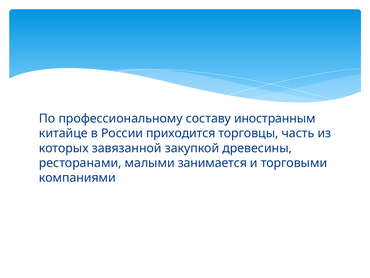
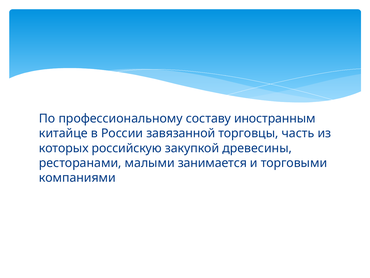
приходится: приходится -> завязанной (181, 133)
завязанной: завязанной -> российскую (127, 148)
